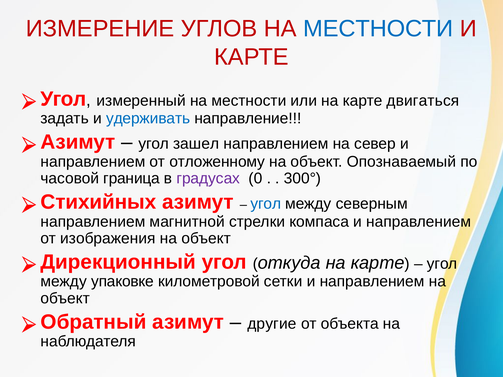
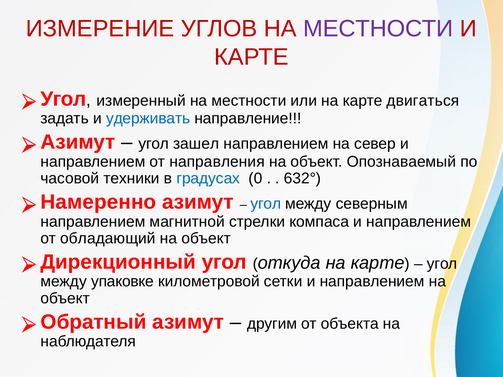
МЕСТНОСТИ colour: blue -> purple (378, 29)
отложенному: отложенному -> направления (217, 162)
граница: граница -> техники (131, 179)
градусах colour: purple -> blue (208, 179)
300°: 300° -> 632° (302, 179)
Стихийных: Стихийных -> Намеренно (98, 202)
изображения: изображения -> обладающий (108, 239)
другие: другие -> другим (272, 324)
